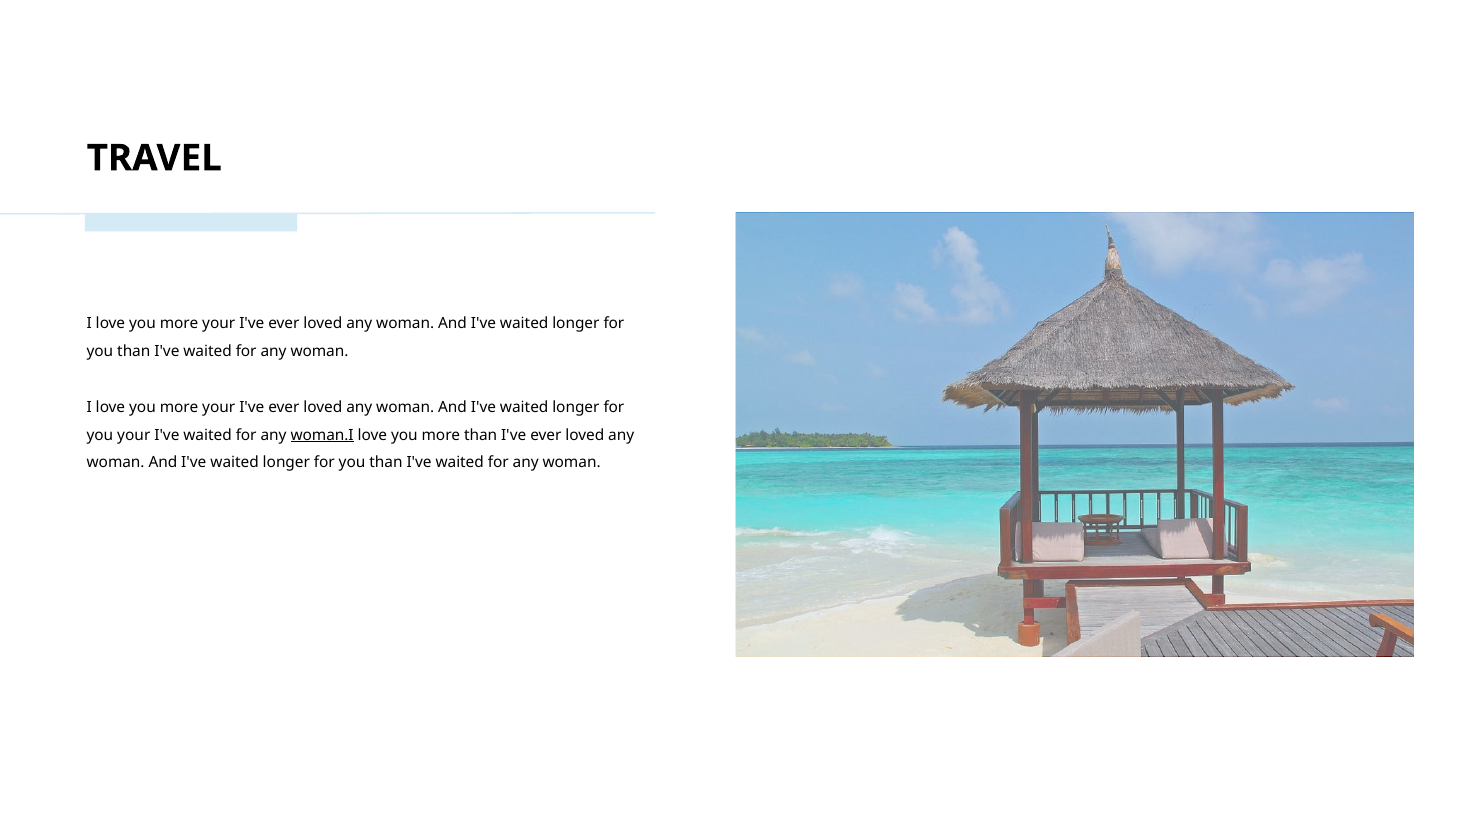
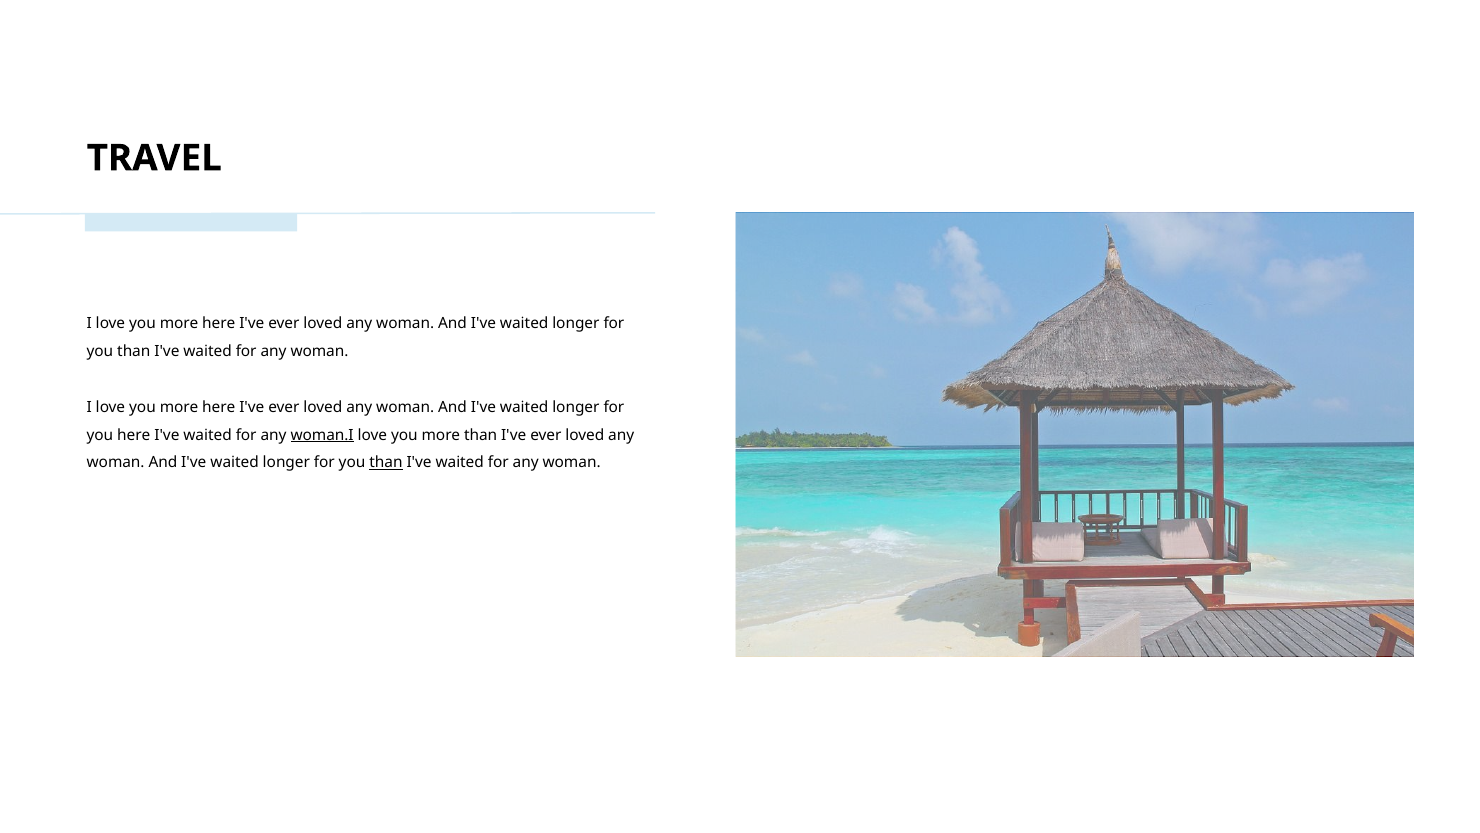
your: your -> here (219, 324)
your: your -> here (219, 407)
you your: your -> here (134, 435)
than underline: none -> present (386, 463)
